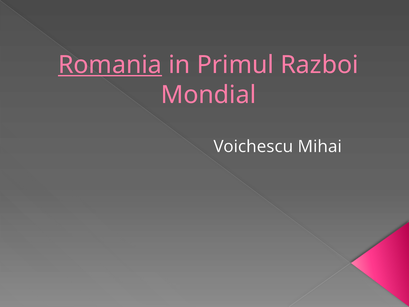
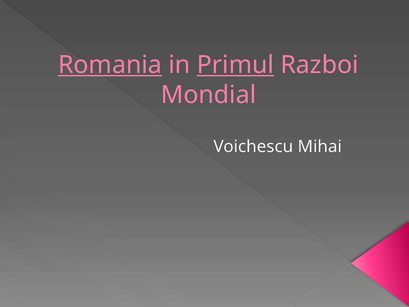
Primul underline: none -> present (235, 65)
